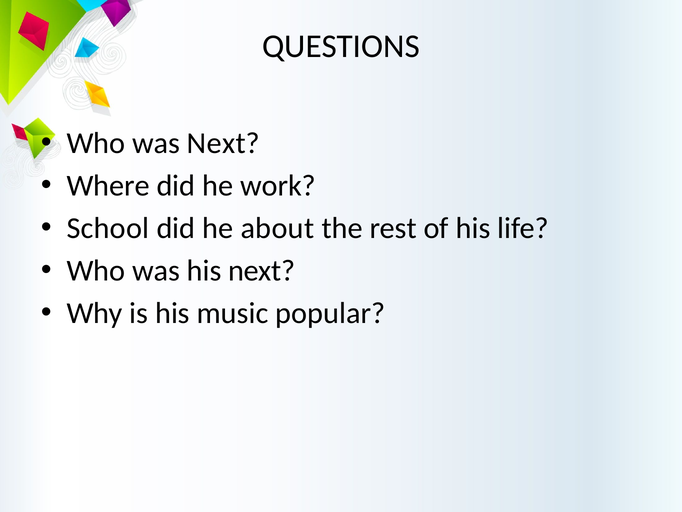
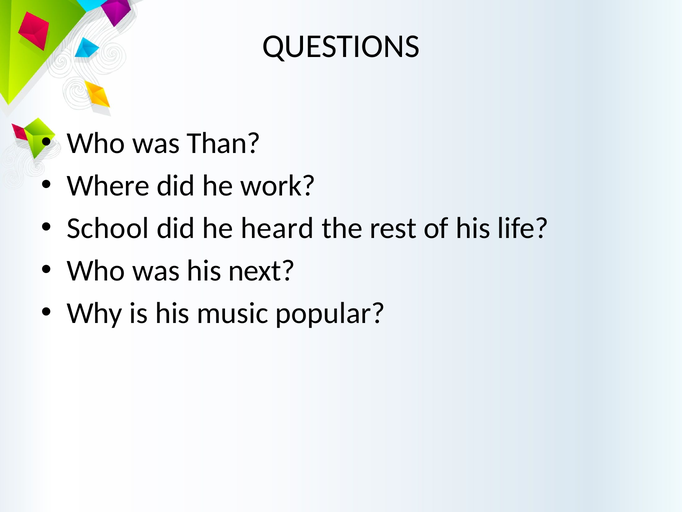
was Next: Next -> Than (224, 143)
about: about -> heard (277, 228)
